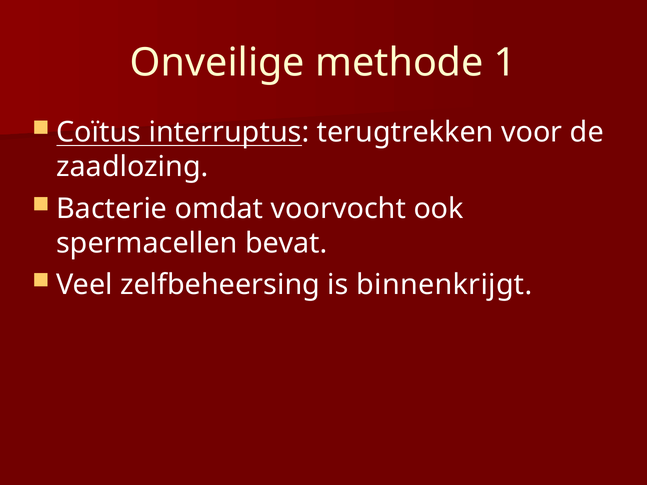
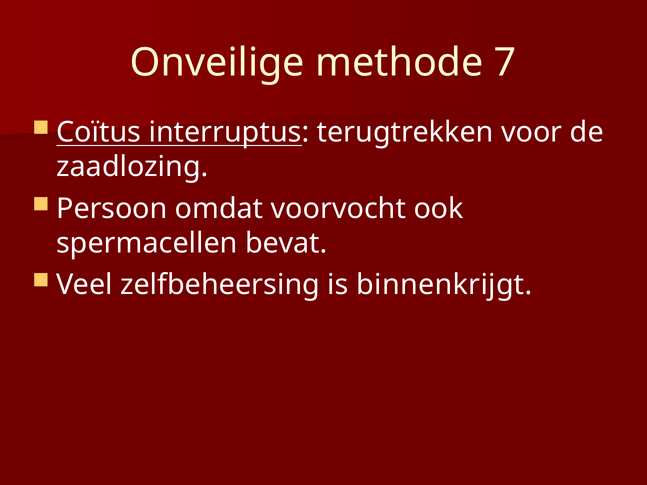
1: 1 -> 7 (505, 63)
Bacterie: Bacterie -> Persoon (112, 209)
